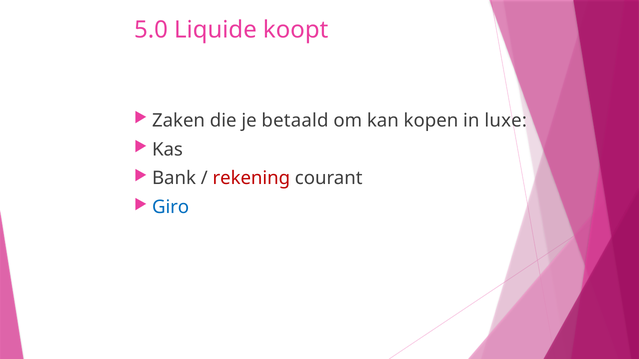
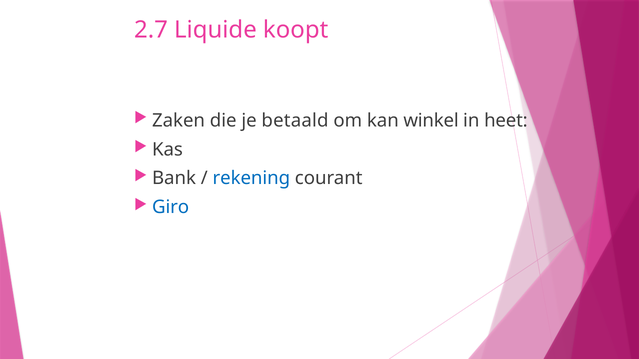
5.0: 5.0 -> 2.7 (151, 30)
kopen: kopen -> winkel (431, 121)
luxe: luxe -> heet (506, 121)
rekening colour: red -> blue (251, 179)
